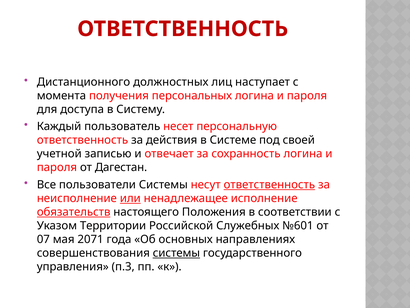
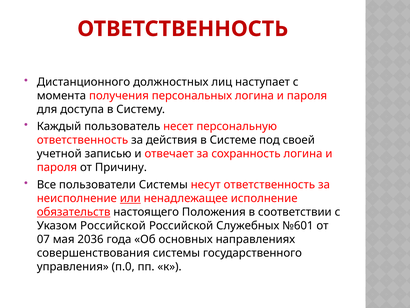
Дагестан: Дагестан -> Причину (121, 167)
ответственность underline: present -> none (269, 184)
Указом Территории: Территории -> Российской (113, 225)
2071: 2071 -> 2036 (91, 239)
системы underline: present -> none (176, 253)
п.3: п.3 -> п.0 (123, 266)
